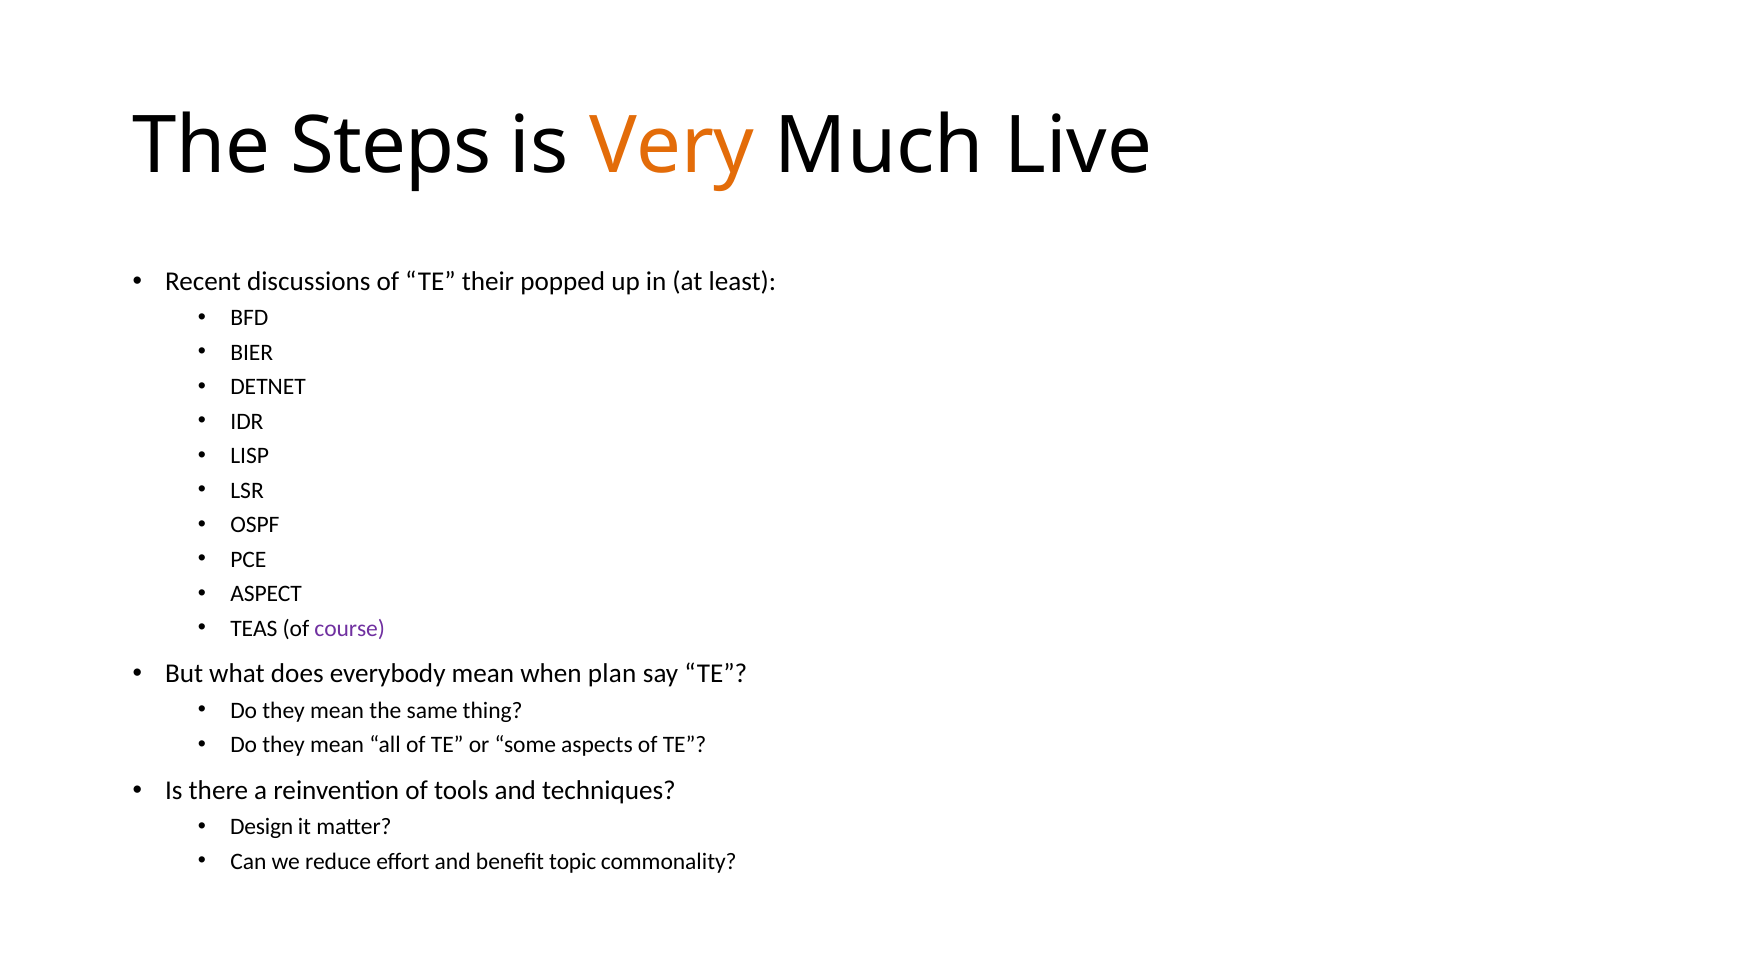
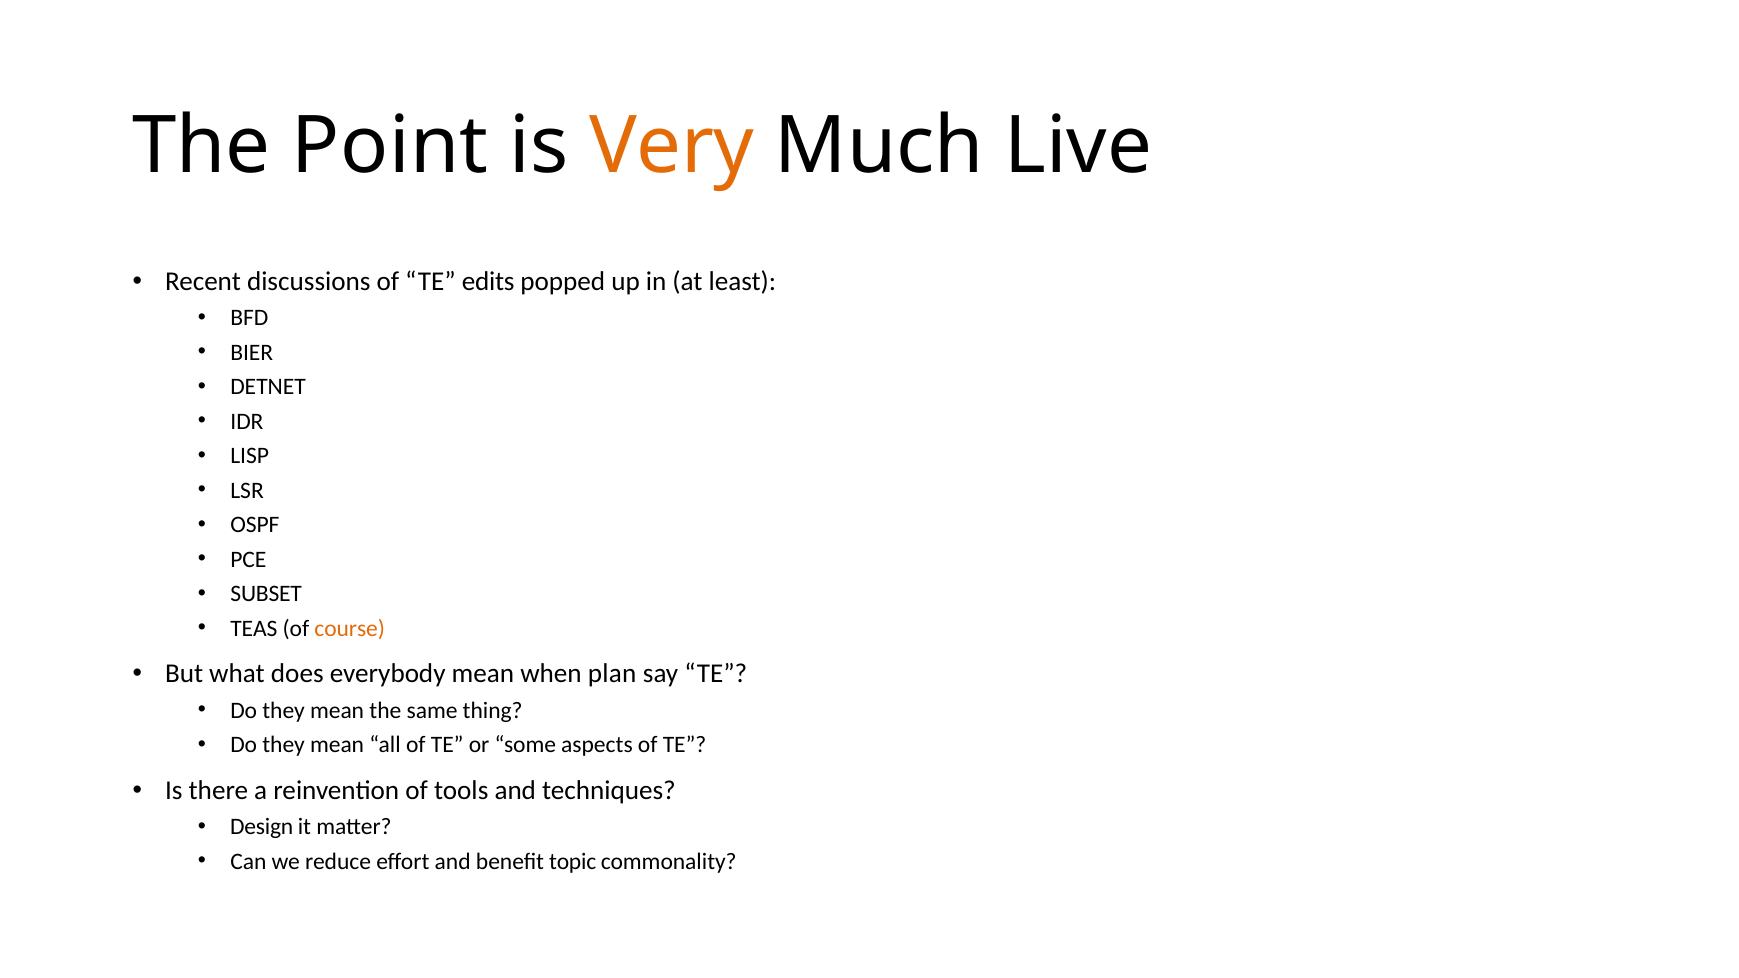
Steps: Steps -> Point (390, 146)
their: their -> edits (488, 281)
ASPECT: ASPECT -> SUBSET (266, 594)
course colour: purple -> orange (350, 628)
